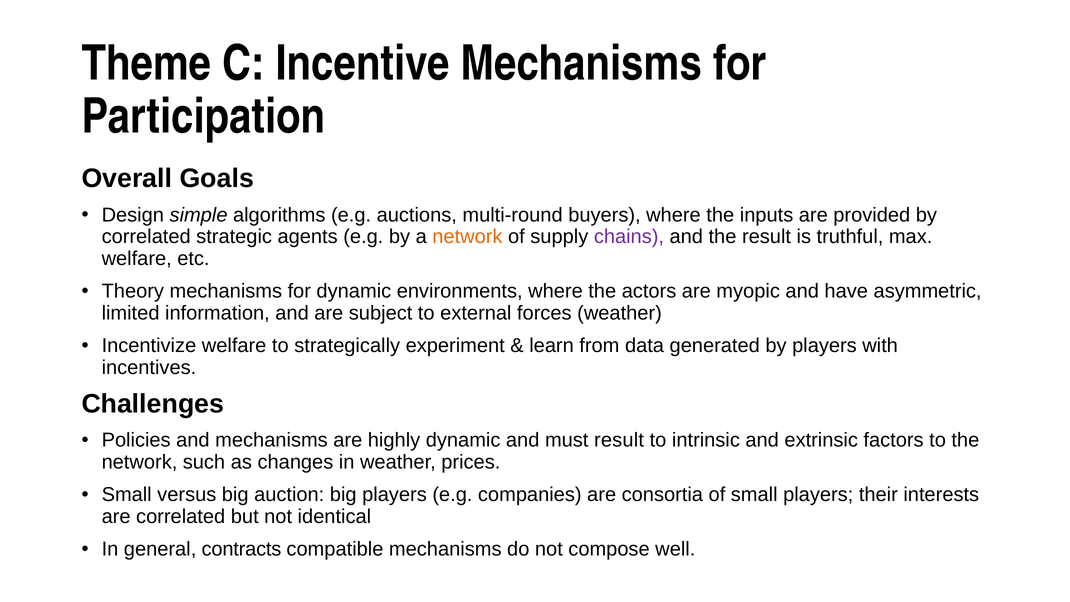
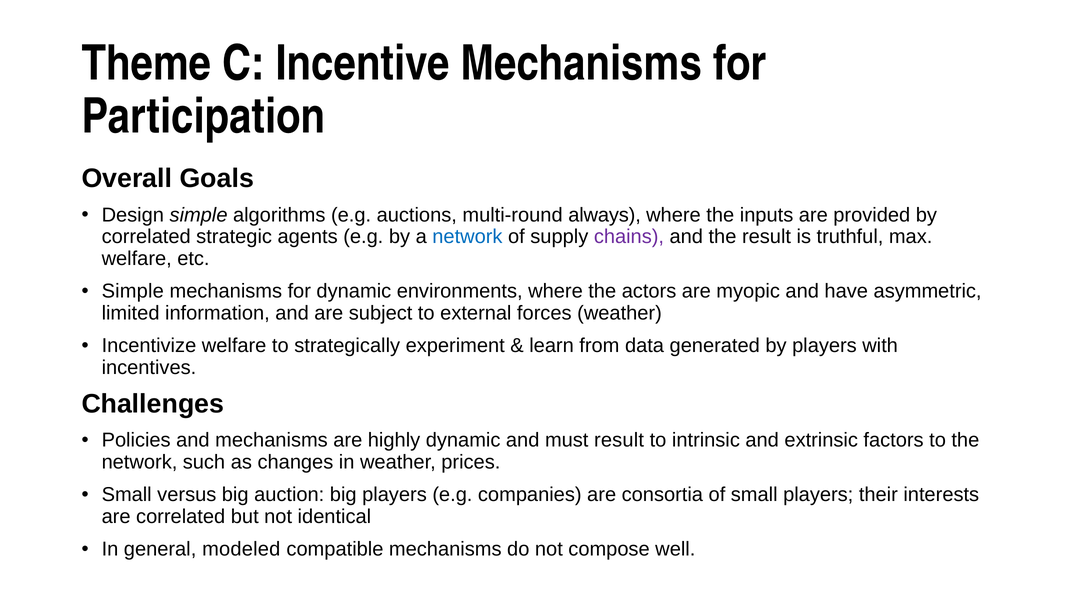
buyers: buyers -> always (605, 215)
network colour: orange -> blue (467, 237)
Theory: Theory -> Simple (133, 291)
contracts: contracts -> modeled (241, 549)
